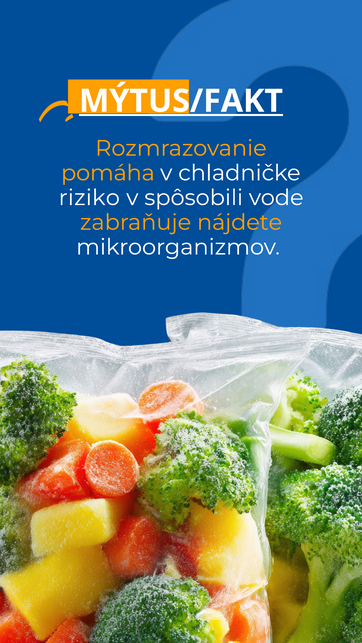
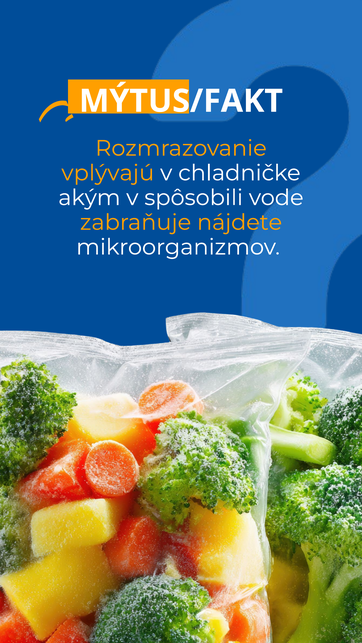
MÝTUS/FAKT underline: present -> none (181, 101)
pomáha: pomáha -> vplývajú (108, 173)
riziko: riziko -> akým (89, 198)
